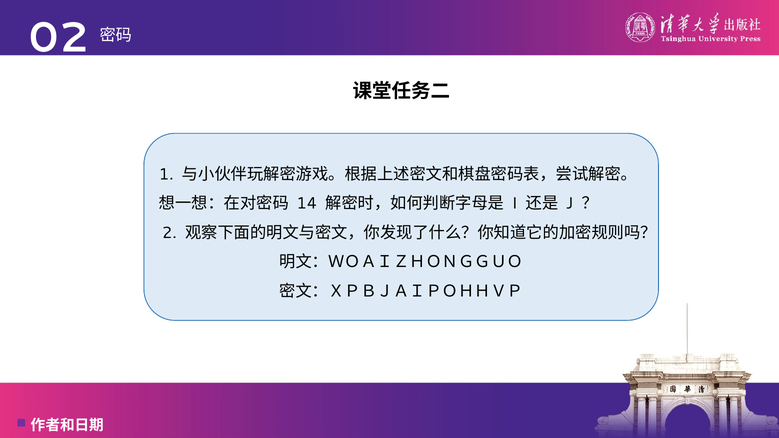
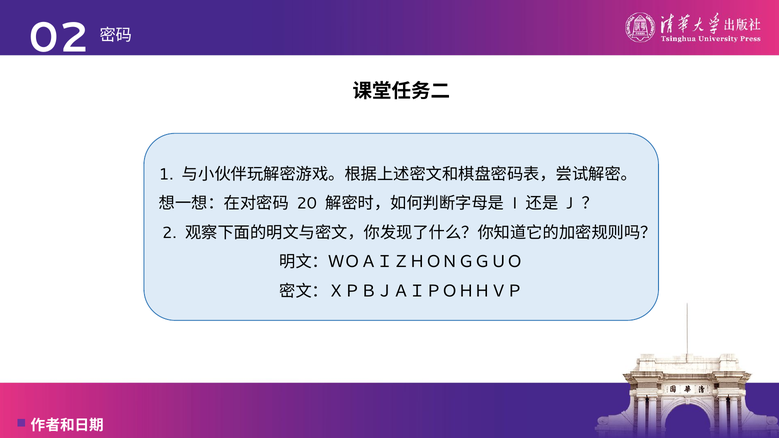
14: 14 -> 20 (307, 204)
